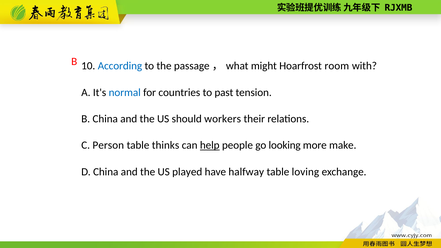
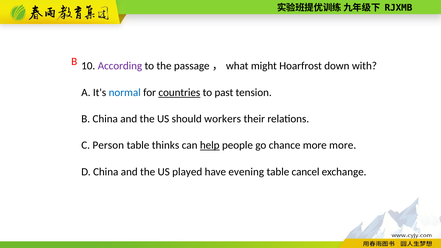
According colour: blue -> purple (120, 66)
room: room -> down (337, 66)
countries underline: none -> present (179, 92)
looking: looking -> chance (285, 145)
more make: make -> more (343, 145)
halfway: halfway -> evening (246, 172)
loving: loving -> cancel (306, 172)
